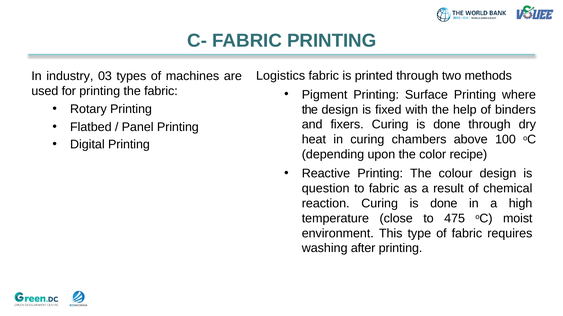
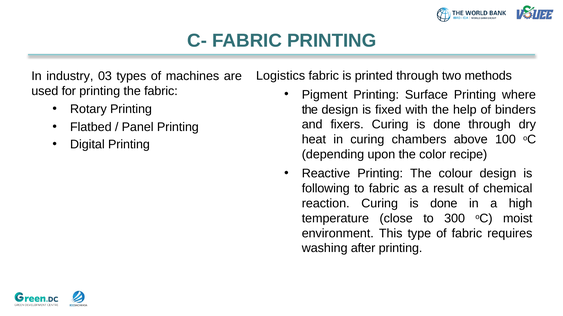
question: question -> following (326, 189)
475: 475 -> 300 (455, 219)
